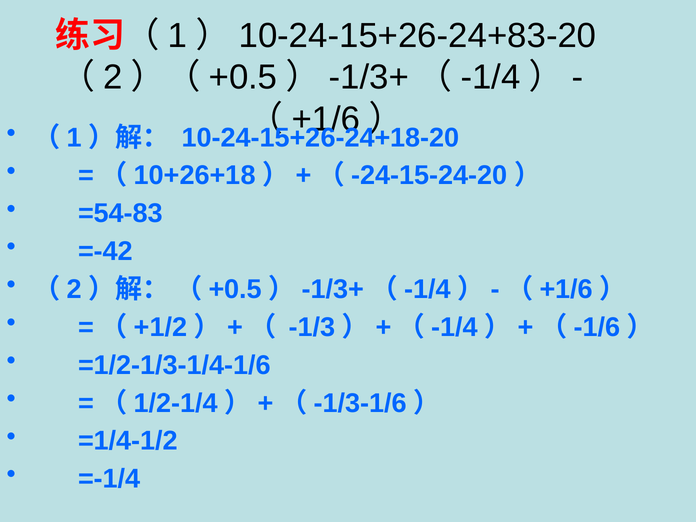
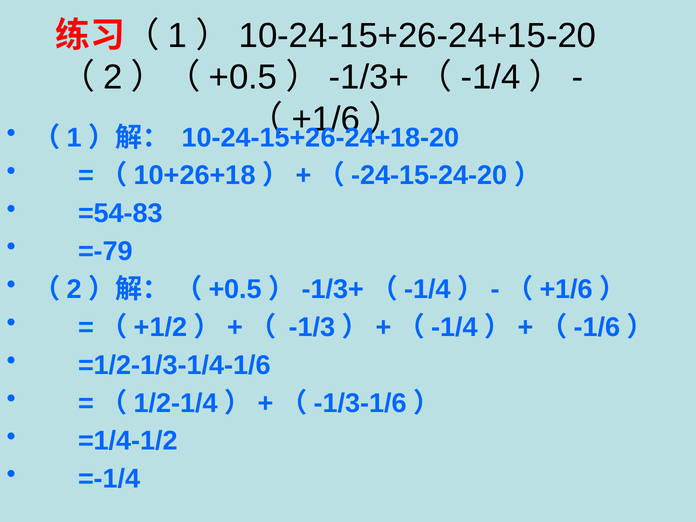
10-24-15+26-24+83-20: 10-24-15+26-24+83-20 -> 10-24-15+26-24+15-20 (417, 36)
=-42: =-42 -> =-79 (106, 251)
